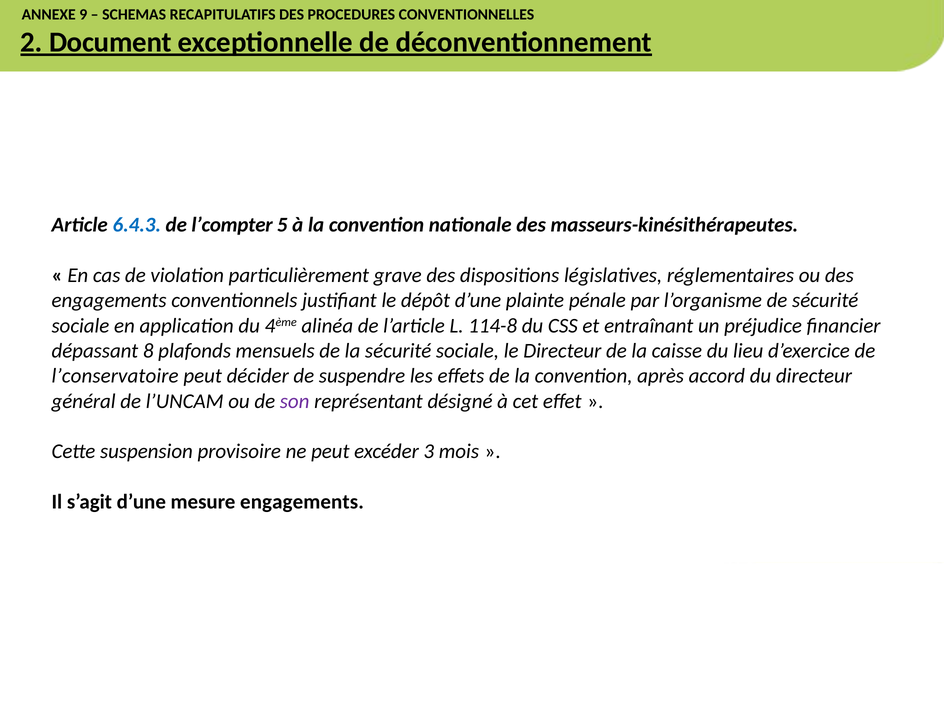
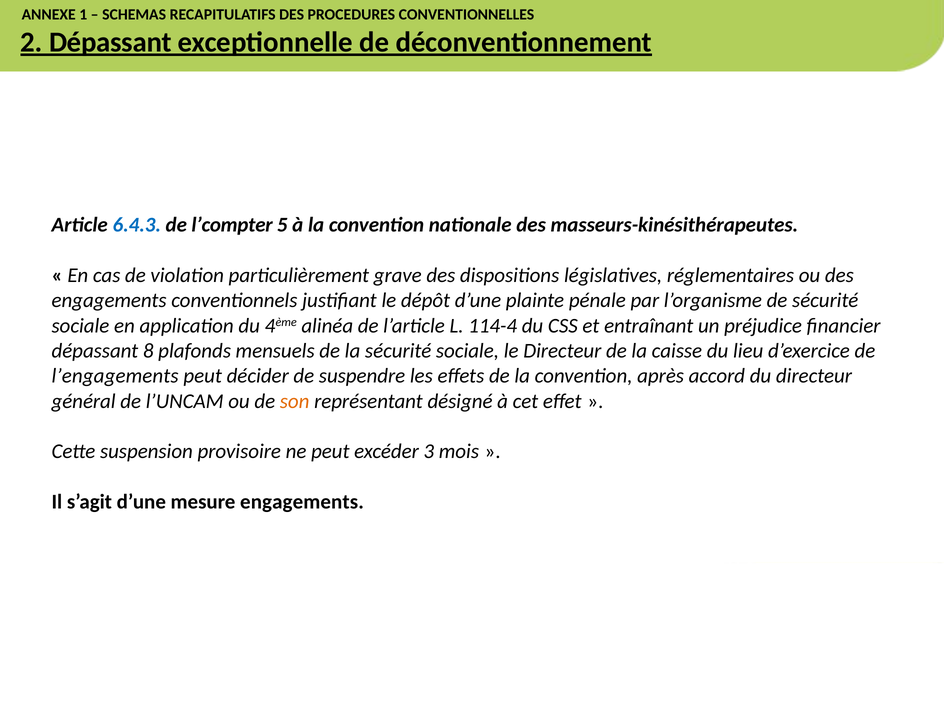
9: 9 -> 1 (83, 15)
2 Document: Document -> Dépassant (110, 42)
114-8: 114-8 -> 114-4 (493, 326)
l’conservatoire: l’conservatoire -> l’engagements (115, 376)
son colour: purple -> orange (295, 401)
